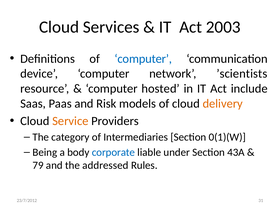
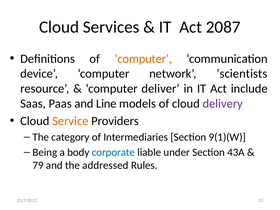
2003: 2003 -> 2087 (223, 27)
computer colour: blue -> orange (143, 59)
hosted: hosted -> deliver (161, 89)
Risk: Risk -> Line (106, 104)
delivery colour: orange -> purple (223, 104)
0(1)(W: 0(1)(W -> 9(1)(W (227, 137)
